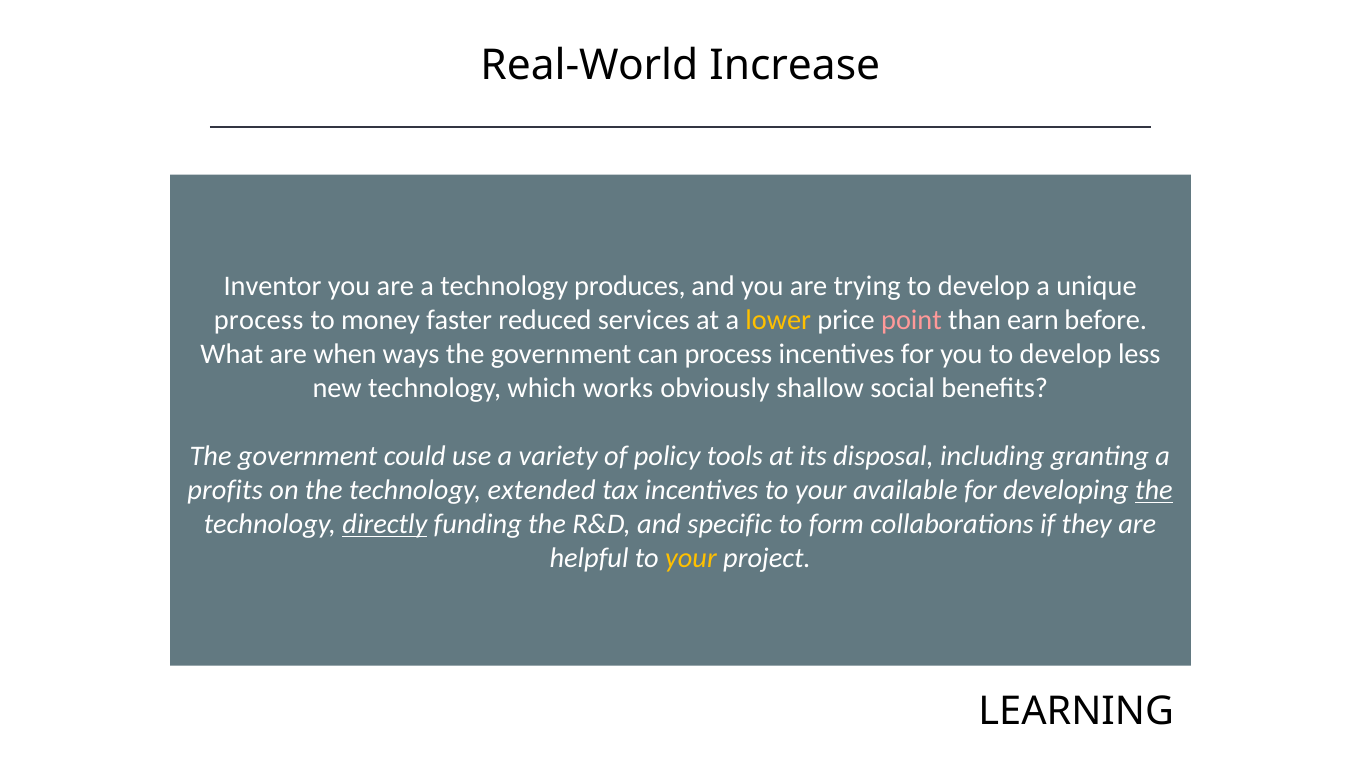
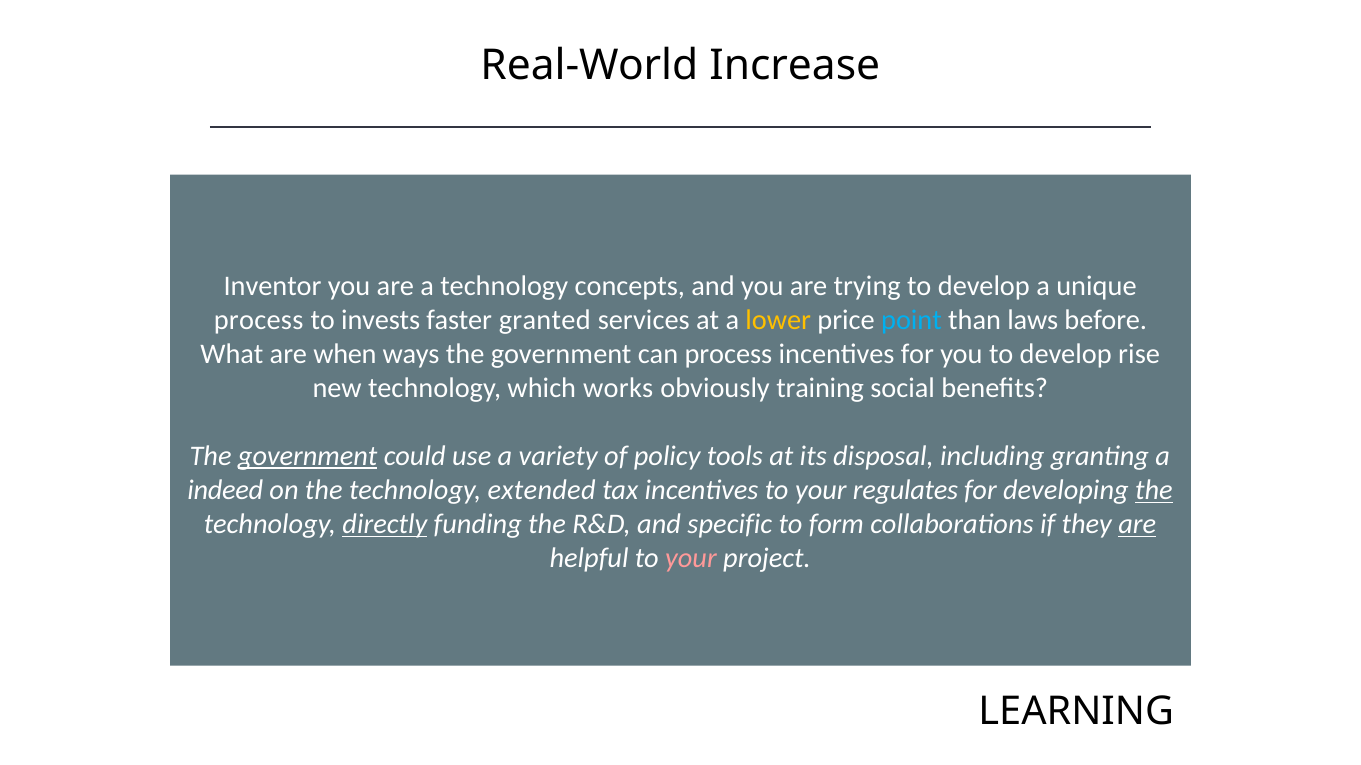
produces: produces -> concepts (630, 286)
money: money -> invests (381, 320)
reduced: reduced -> granted (545, 320)
point colour: pink -> light blue (912, 320)
earn: earn -> laws (1033, 320)
less: less -> rise (1139, 354)
shallow: shallow -> training (820, 388)
government underline: none -> present (308, 456)
profits: profits -> indeed (225, 491)
available: available -> regulates (906, 491)
are underline: none -> present (1137, 525)
your colour: yellow -> pink (691, 559)
